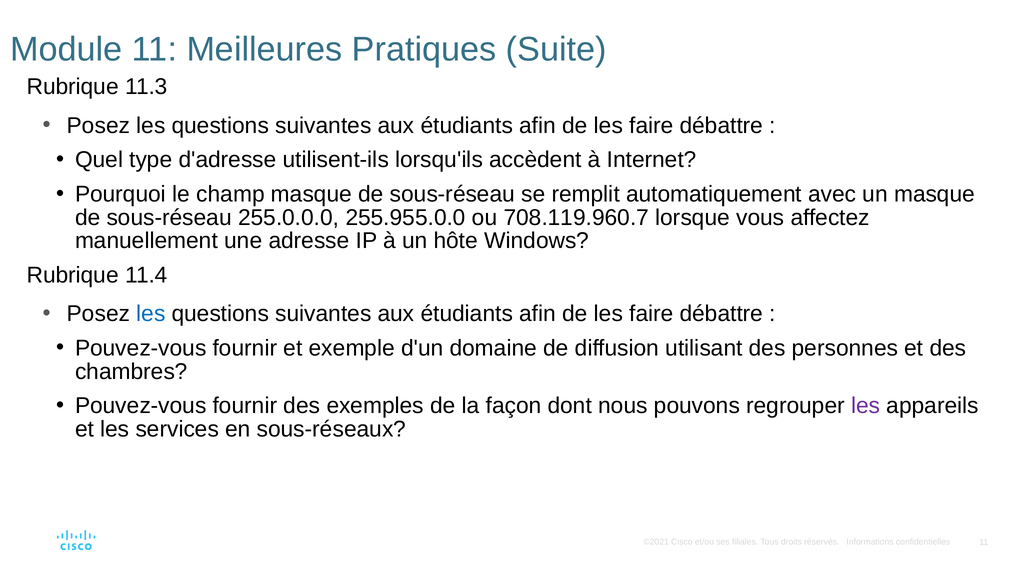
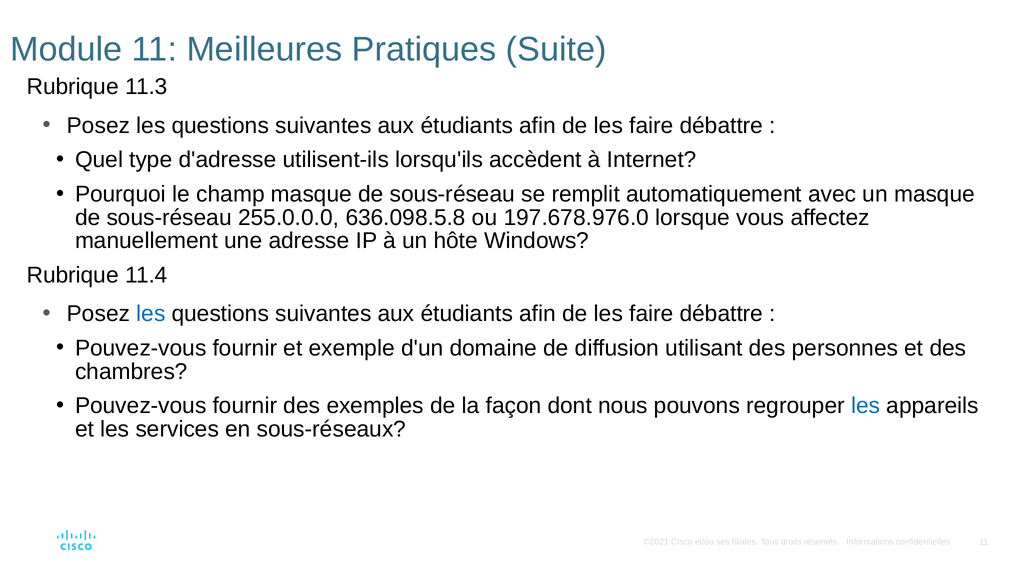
255.955.0.0: 255.955.0.0 -> 636.098.5.8 (406, 217)
708.119.960.7: 708.119.960.7 -> 197.678.976.0 (576, 217)
les colour: purple -> blue (866, 406)
